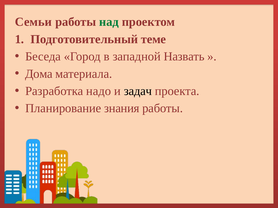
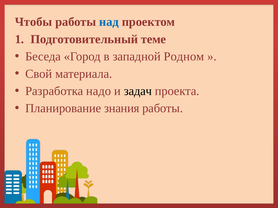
Семьи: Семьи -> Чтобы (33, 22)
над colour: green -> blue (109, 22)
Назвать: Назвать -> Родном (184, 57)
Дома: Дома -> Свой (39, 74)
